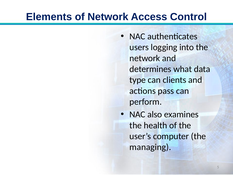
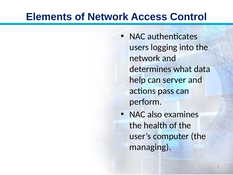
type: type -> help (138, 80)
clients: clients -> server (174, 80)
